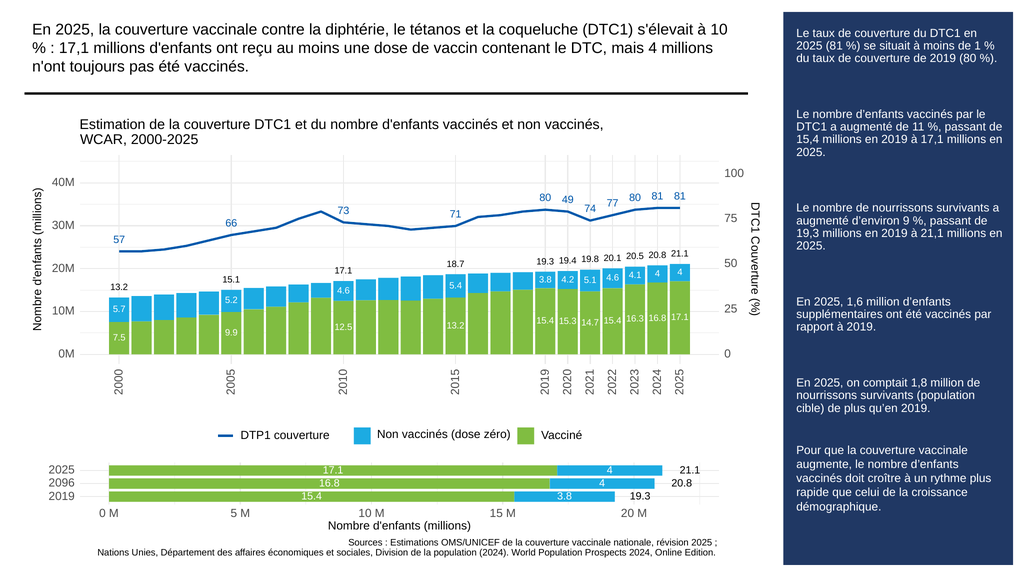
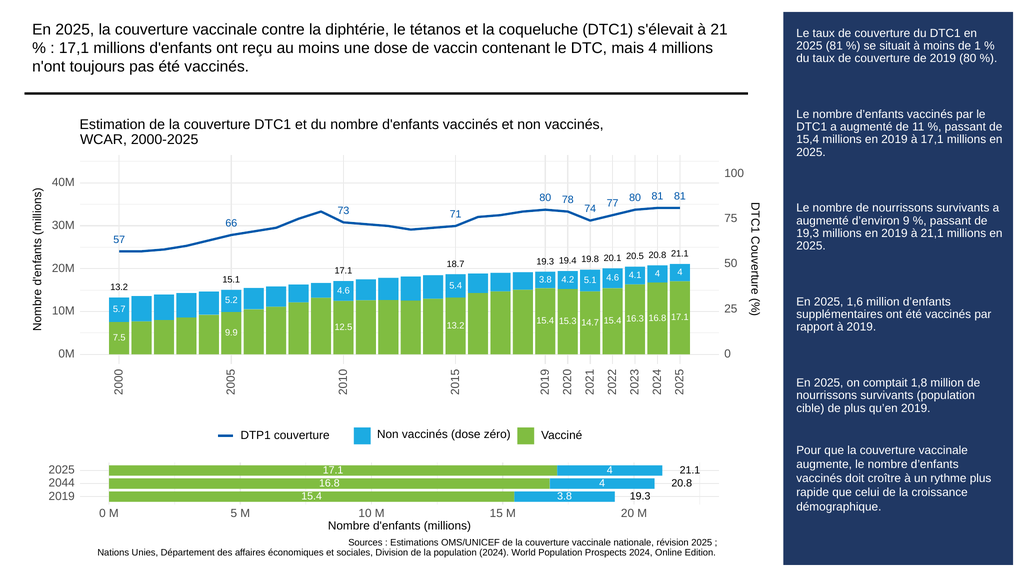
à 10: 10 -> 21 (719, 30)
49: 49 -> 78 (568, 200)
2096: 2096 -> 2044 (62, 483)
